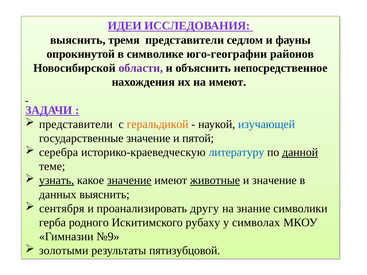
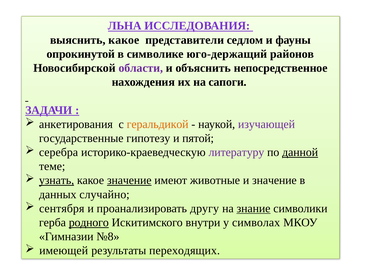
ИДЕИ: ИДЕИ -> ЛЬНА (125, 26)
выяснить тремя: тремя -> какое (124, 40)
юго-географии: юго-географии -> юго-держащий (227, 54)
на имеют: имеют -> сапоги (228, 82)
представители: представители -> анкетирования (76, 124)
изучающей colour: blue -> purple (266, 124)
государственные значение: значение -> гипотезу (148, 138)
литературу colour: blue -> purple (236, 152)
животные underline: present -> none (215, 181)
данных выяснить: выяснить -> случайно (104, 195)
знание underline: none -> present (254, 209)
родного underline: none -> present (89, 223)
рубаху: рубаху -> внутри (203, 223)
№9: №9 -> №8 (108, 237)
золотыми: золотыми -> имеющей (64, 251)
пятизубцовой: пятизубцовой -> переходящих (185, 251)
